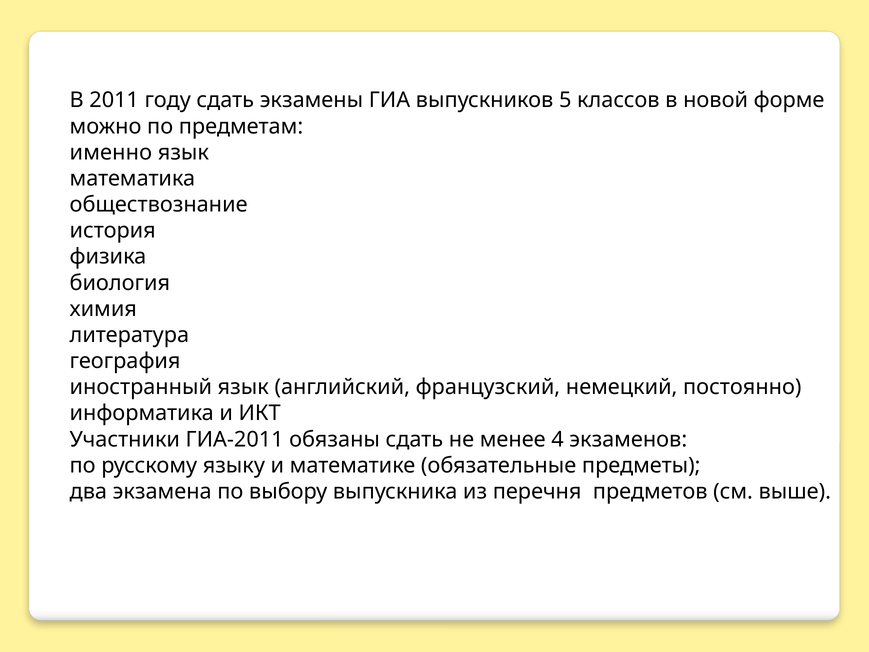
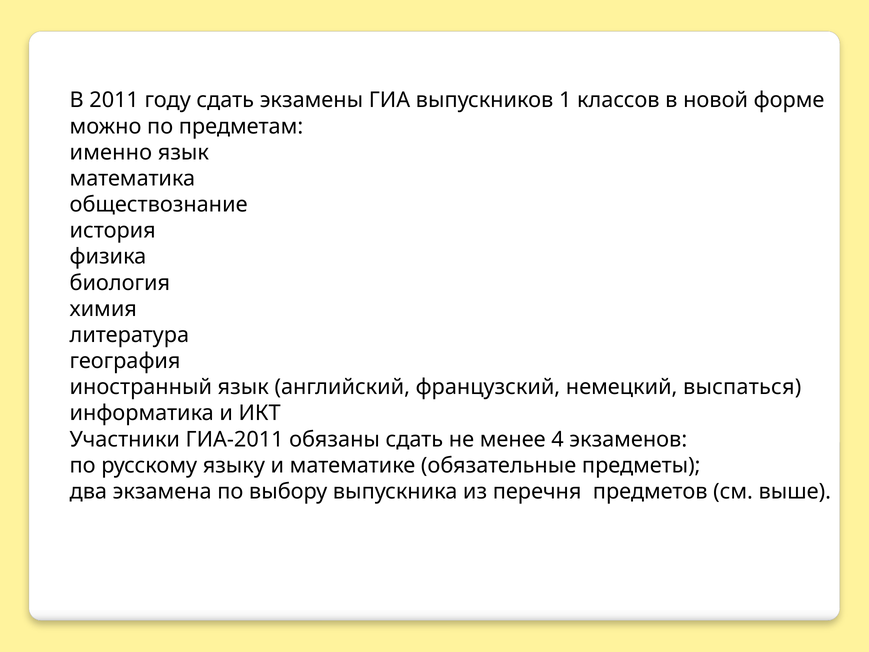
5: 5 -> 1 (565, 100)
постоянно: постоянно -> выспаться (742, 387)
